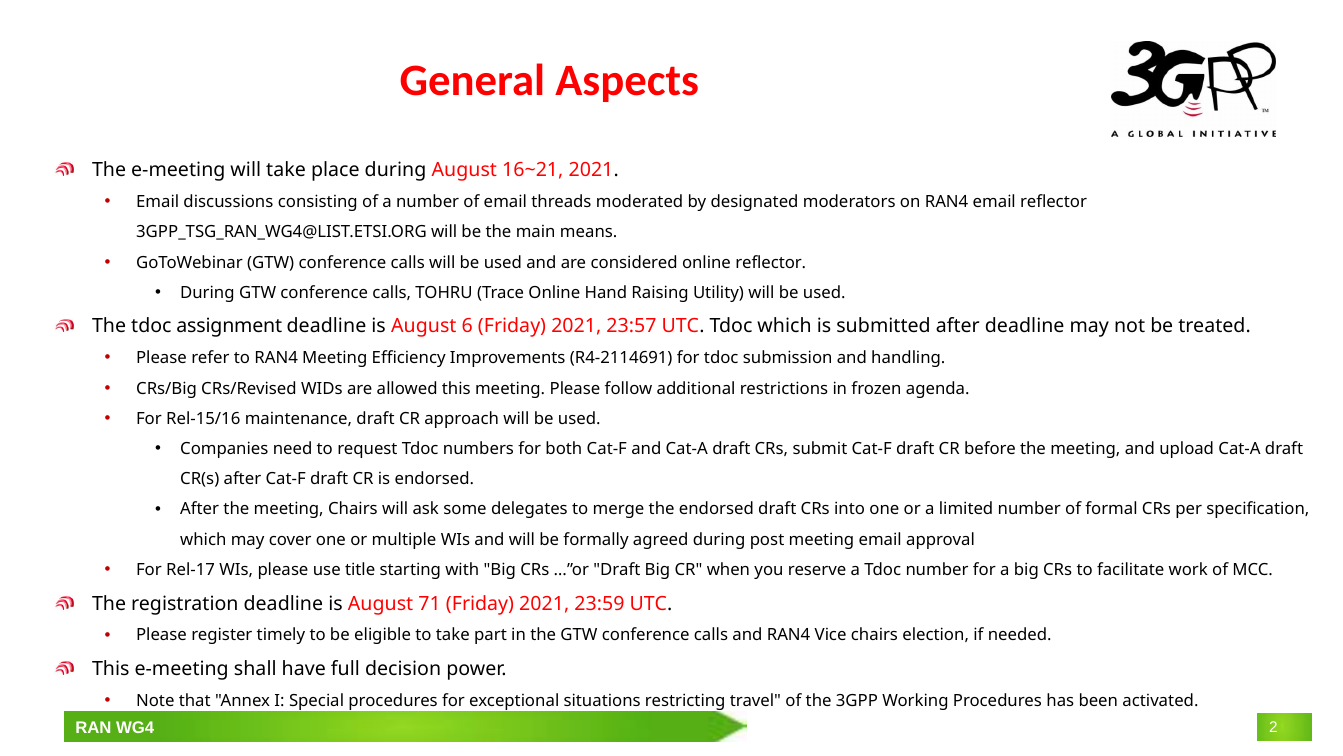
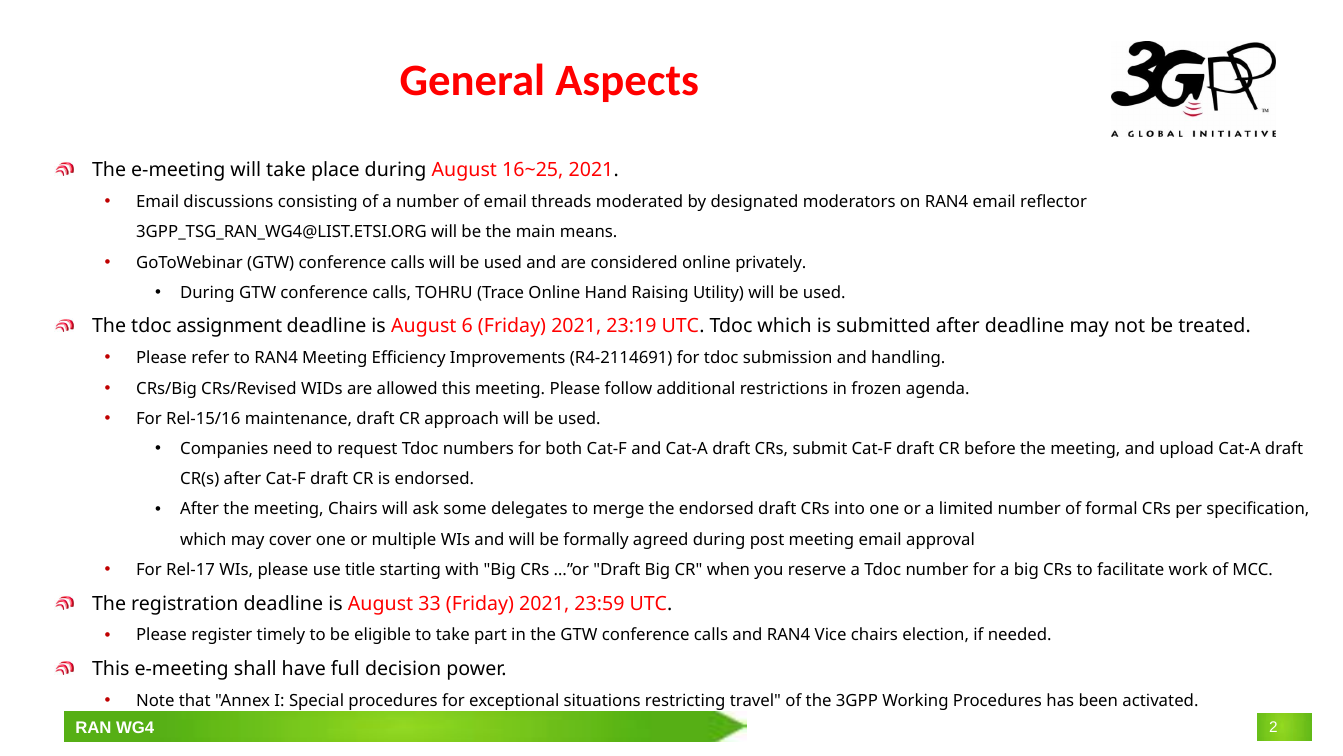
16~21: 16~21 -> 16~25 (533, 170)
online reflector: reflector -> privately (771, 262)
23:57: 23:57 -> 23:19 (632, 326)
71: 71 -> 33 (430, 603)
